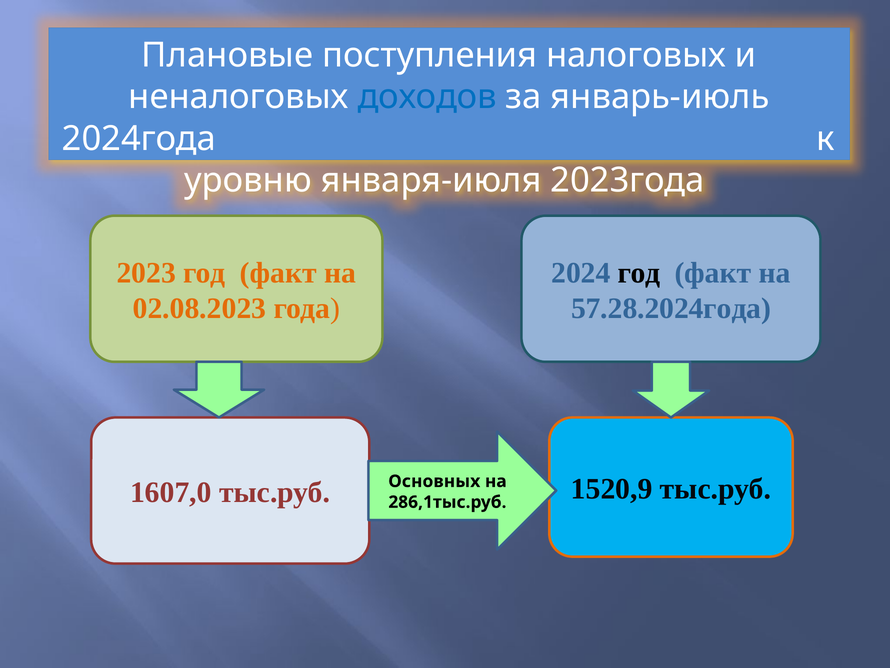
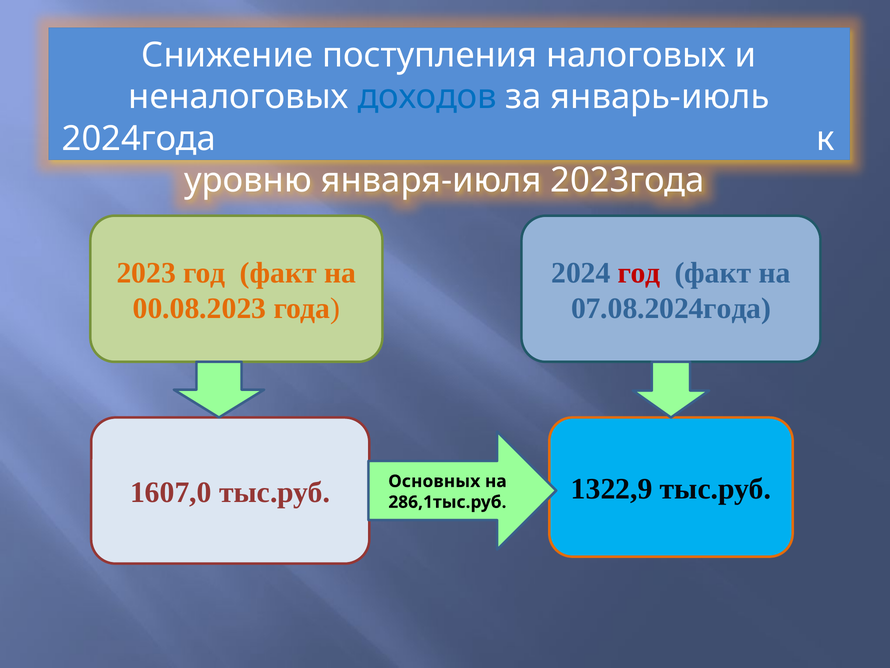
Плановые: Плановые -> Снижение (227, 55)
год colour: black -> red (639, 273)
02.08.2023: 02.08.2023 -> 00.08.2023 (199, 308)
57.28.2024года: 57.28.2024года -> 07.08.2024года (671, 308)
1520,9: 1520,9 -> 1322,9 (612, 489)
